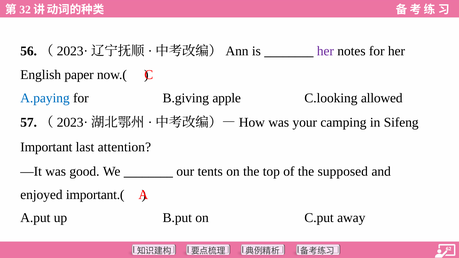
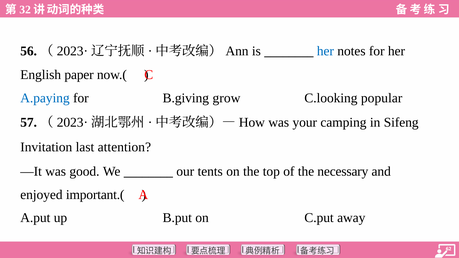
her colour: purple -> blue (325, 51)
apple: apple -> grow (227, 98)
allowed: allowed -> popular (382, 98)
Important: Important -> Invitation (46, 147)
supposed: supposed -> necessary (343, 171)
